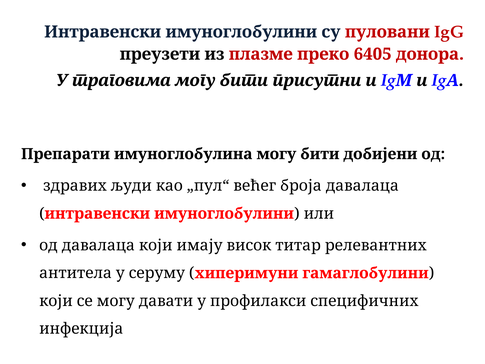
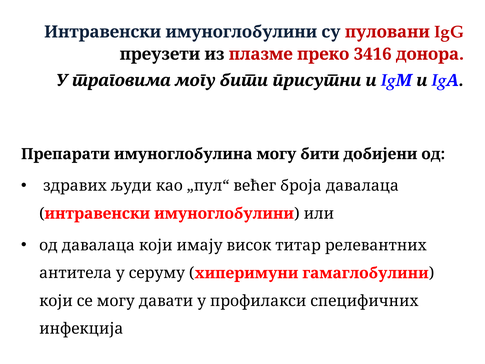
6405: 6405 -> 3416 (373, 54)
